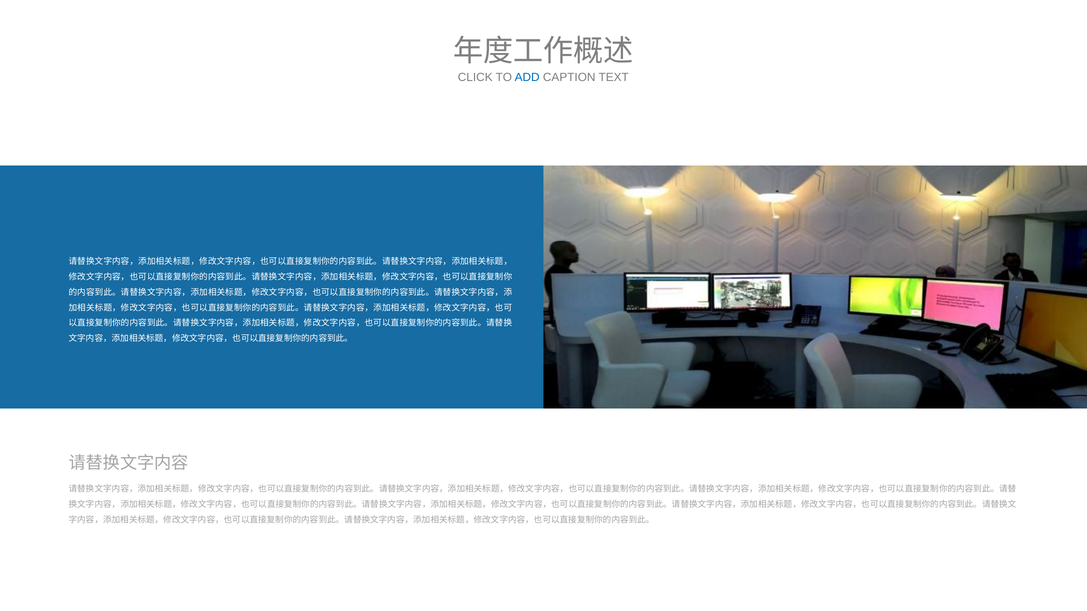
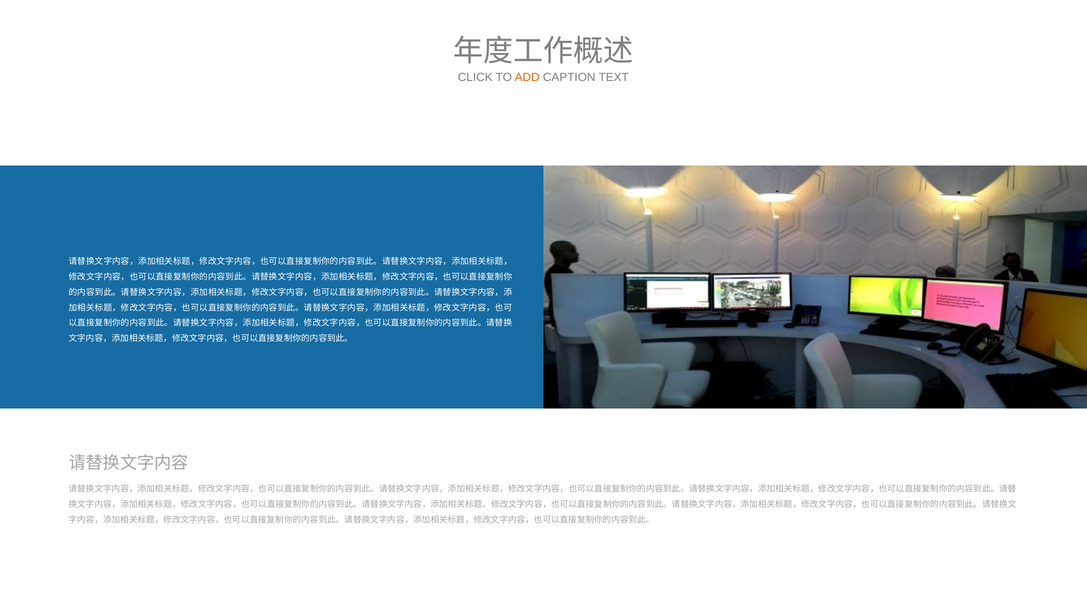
ADD colour: blue -> orange (527, 78)
